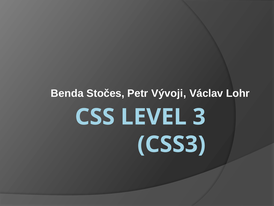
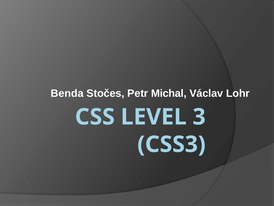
Vývoji: Vývoji -> Michal (169, 93)
